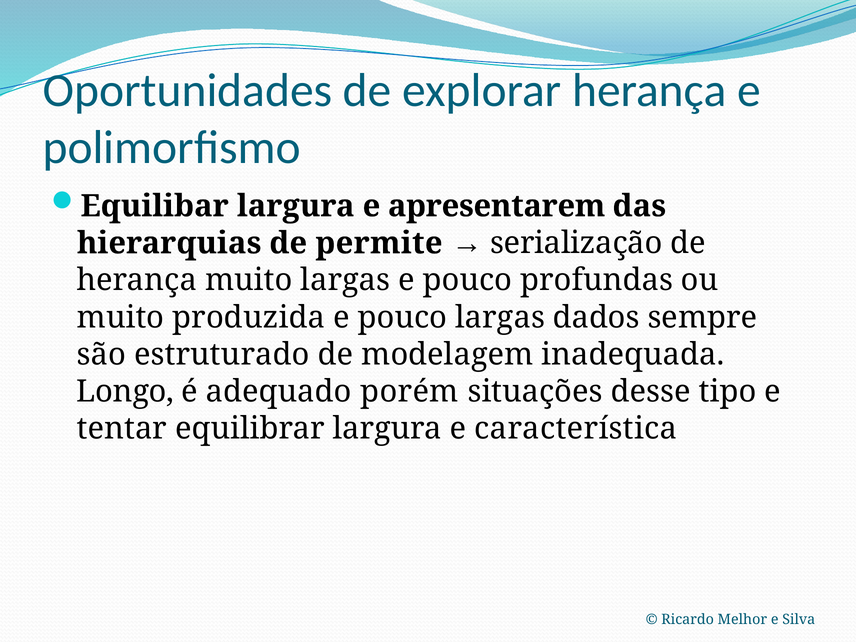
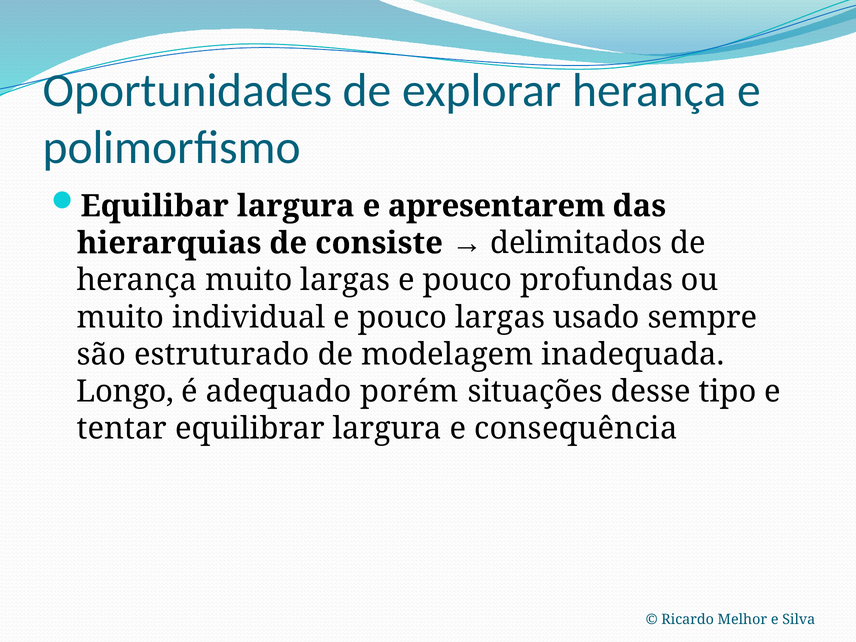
permite: permite -> consiste (379, 243)
serialização: serialização -> delimitados (576, 243)
produzida: produzida -> individual (249, 317)
dados: dados -> usado (596, 317)
característica: característica -> consequência (576, 429)
